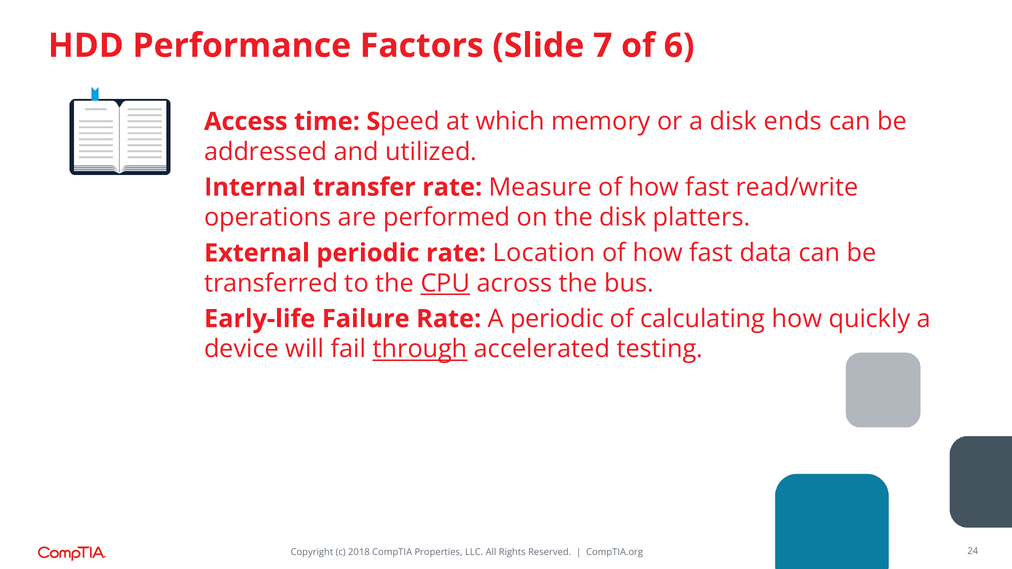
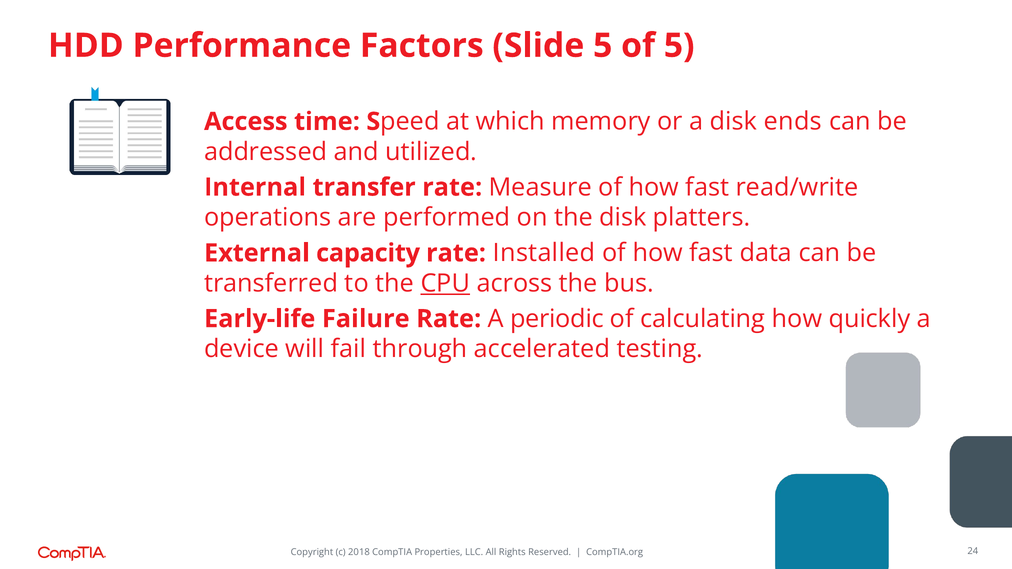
Slide 7: 7 -> 5 (603, 46)
of 6: 6 -> 5 (679, 46)
External periodic: periodic -> capacity (368, 253)
Location: Location -> Installed (544, 253)
through underline: present -> none (420, 349)
